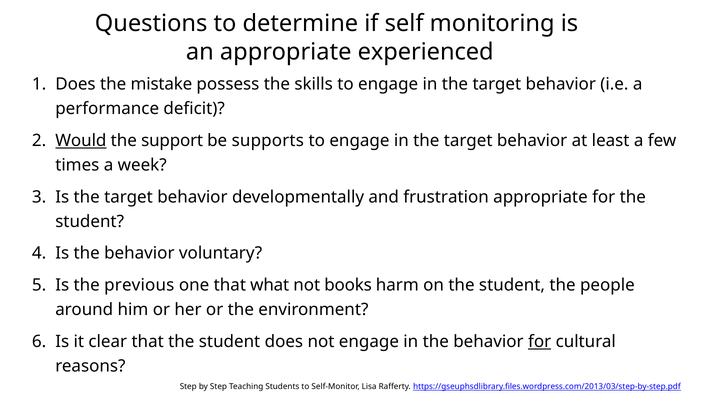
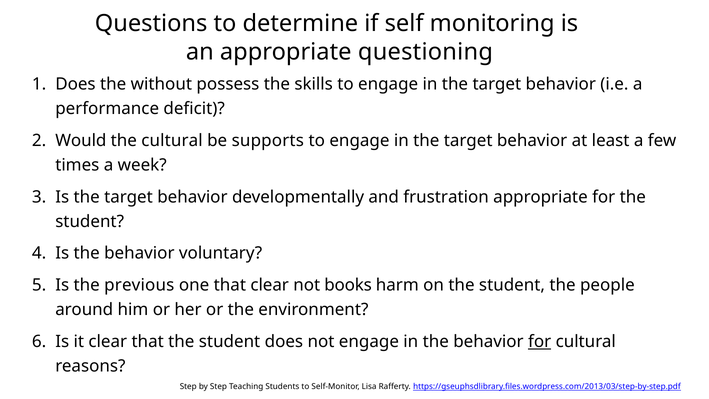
experienced: experienced -> questioning (425, 52)
mistake: mistake -> without (161, 84)
Would underline: present -> none (81, 140)
the support: support -> cultural (172, 140)
that what: what -> clear (270, 285)
